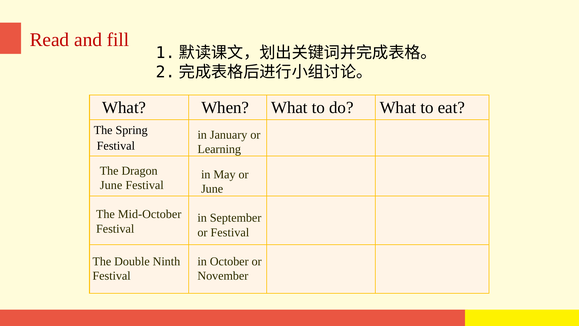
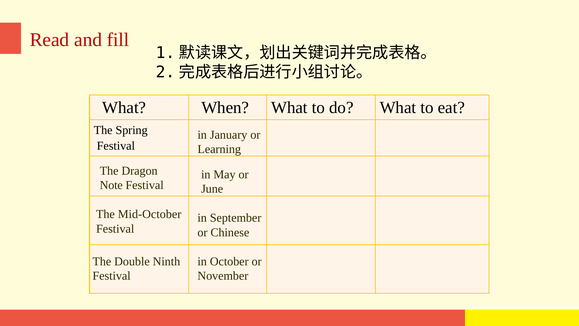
June: June -> Note (111, 185)
or Festival: Festival -> Chinese (230, 232)
